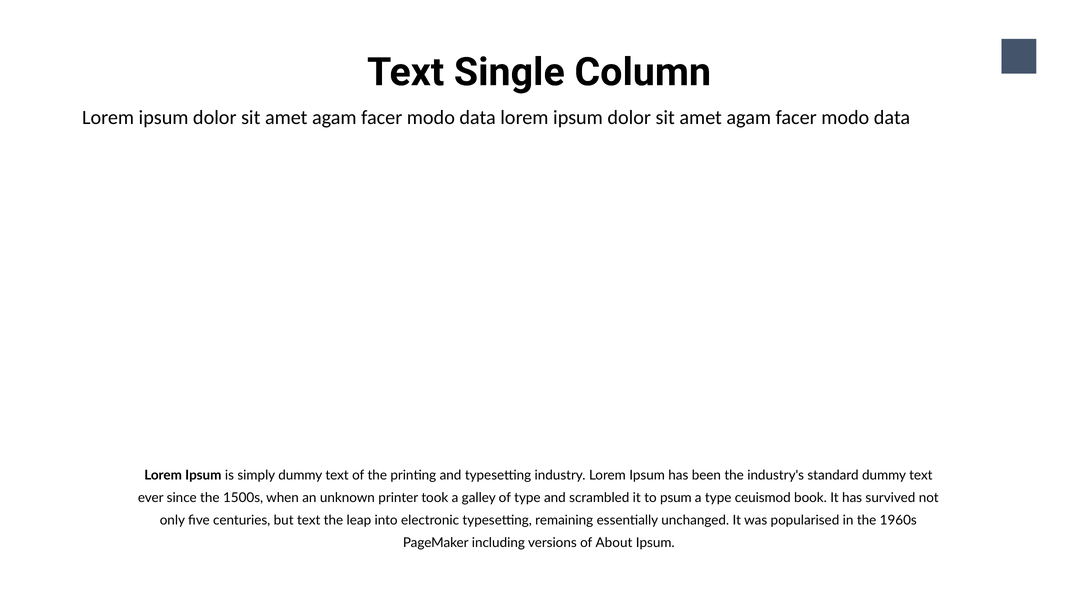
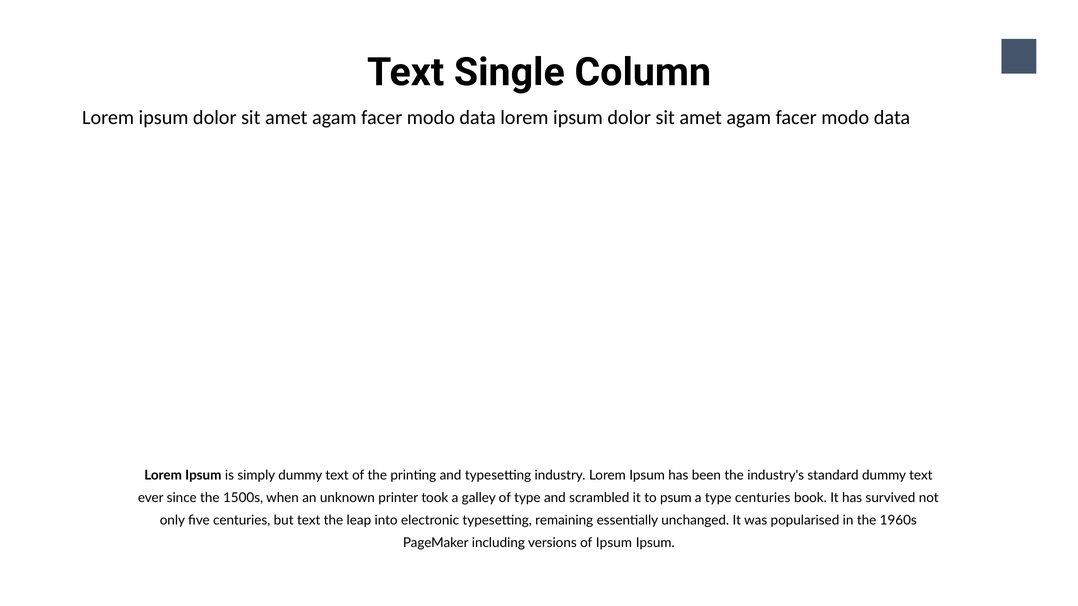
type ceuismod: ceuismod -> centuries (763, 498)
of About: About -> Ipsum (614, 543)
